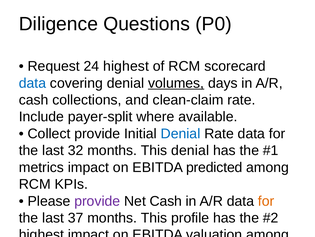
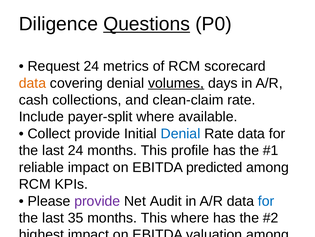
Questions underline: none -> present (147, 24)
24 highest: highest -> metrics (126, 66)
data colour: blue -> orange (32, 83)
last 32: 32 -> 24 (76, 150)
This denial: denial -> profile (190, 150)
metrics: metrics -> reliable (41, 167)
Net Cash: Cash -> Audit (166, 200)
for colour: orange -> blue (266, 200)
37: 37 -> 35 (76, 217)
This profile: profile -> where (190, 217)
